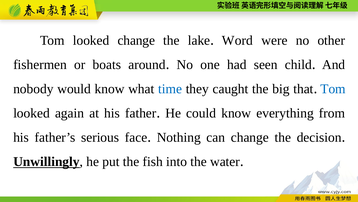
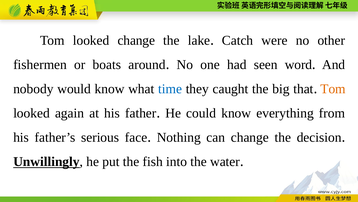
Word: Word -> Catch (238, 40)
child: child -> word (298, 64)
Tom colour: blue -> orange (333, 89)
